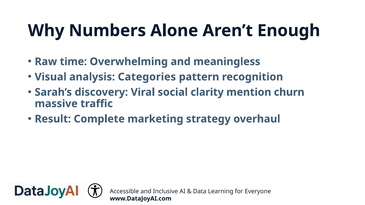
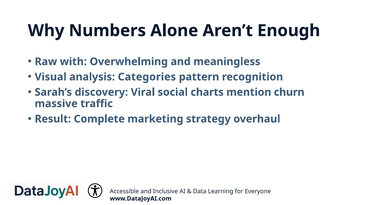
time: time -> with (73, 62)
clarity: clarity -> charts (207, 92)
